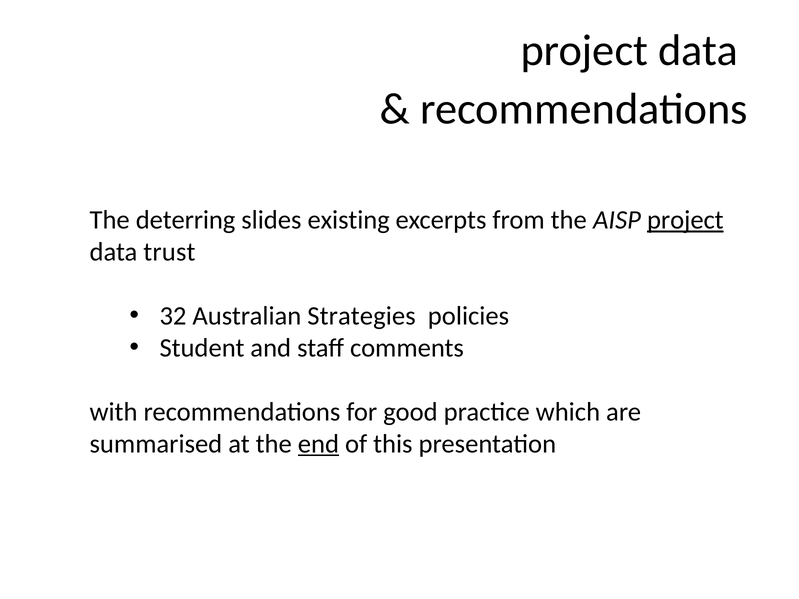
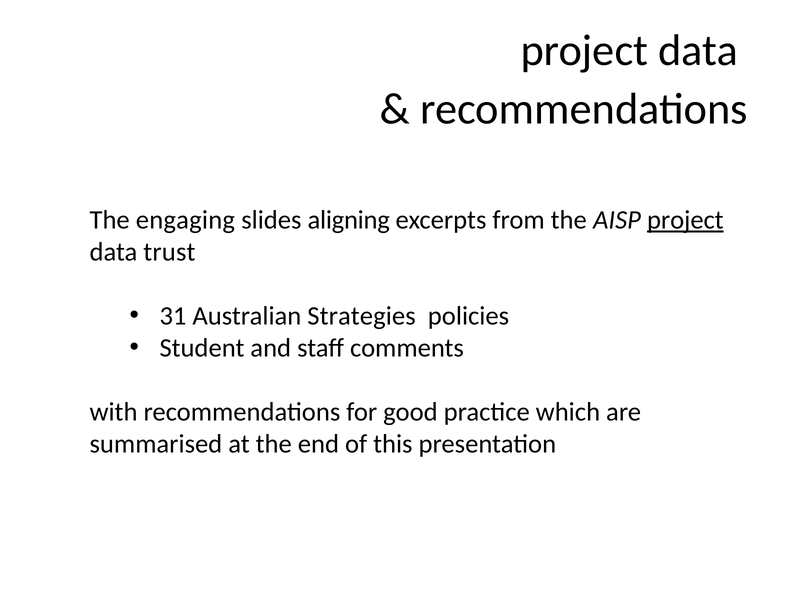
deterring: deterring -> engaging (185, 220)
existing: existing -> aligning (349, 220)
32: 32 -> 31 (173, 316)
end underline: present -> none (318, 444)
